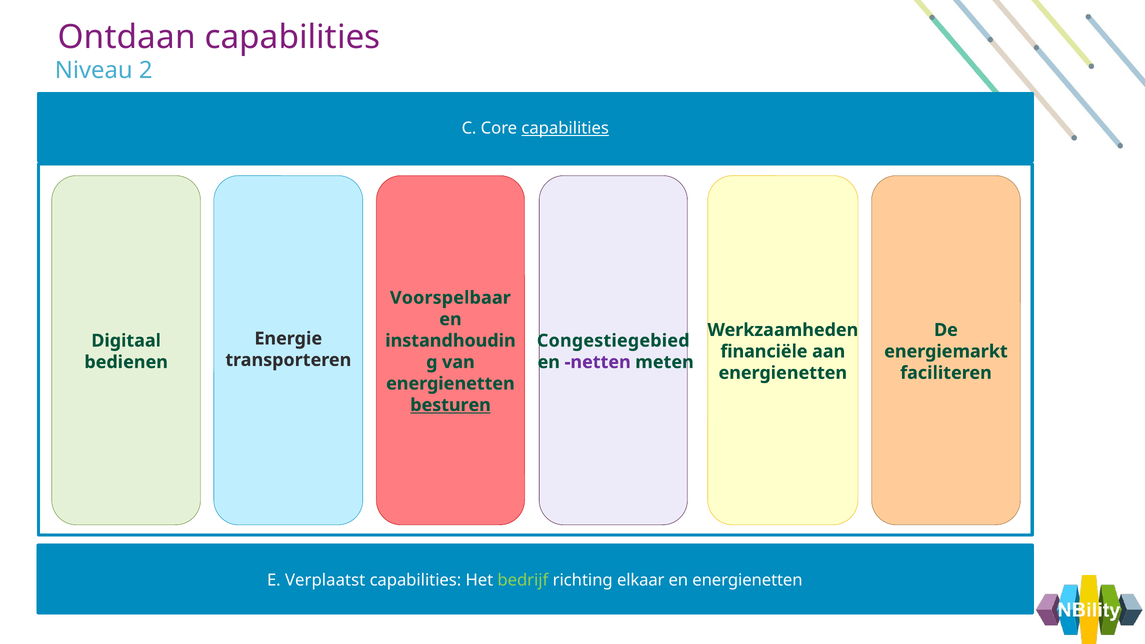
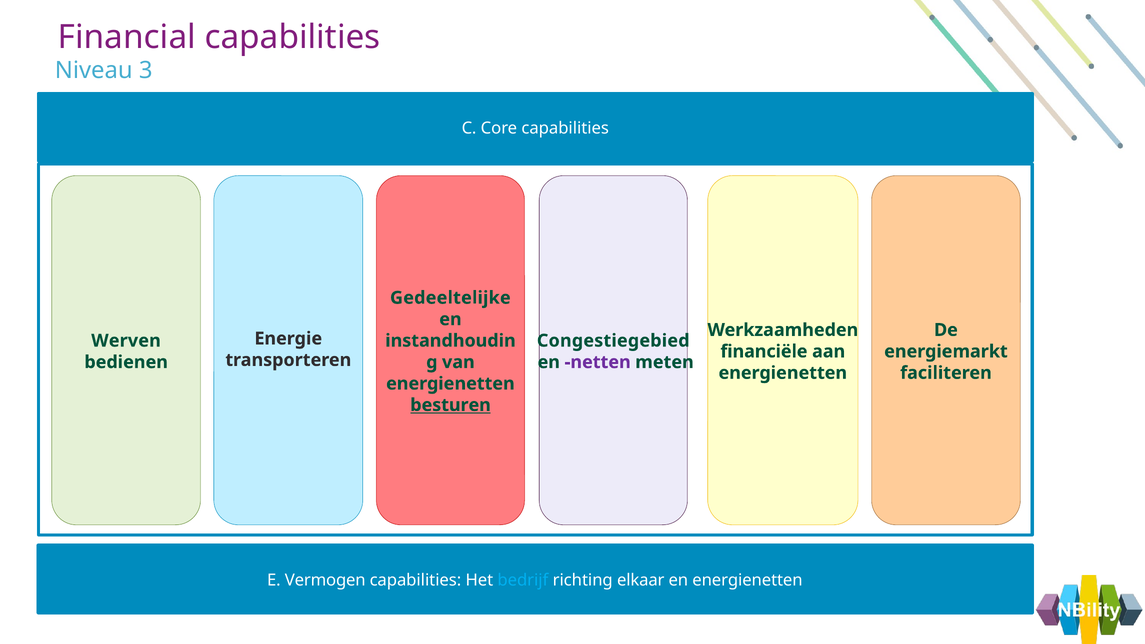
Ontdaan: Ontdaan -> Financial (127, 37)
2: 2 -> 3 (146, 71)
capabilities underline: present -> none (565, 128)
Voorspelbaar: Voorspelbaar -> Gedeeltelijke (450, 298)
Digitaal: Digitaal -> Werven (126, 341)
Verplaatst: Verplaatst -> Vermogen (325, 580)
bedrijf colour: light green -> light blue (523, 580)
